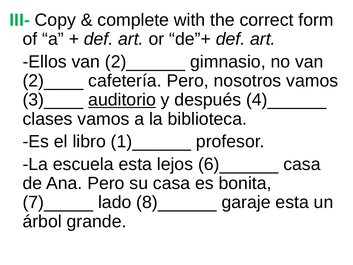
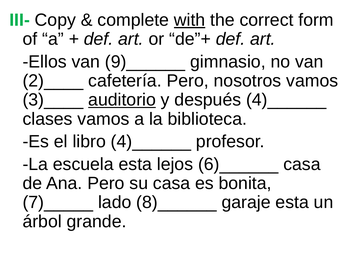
with underline: none -> present (190, 20)
2)______: 2)______ -> 9)______ (145, 62)
libro 1)______: 1)______ -> 4)______ (151, 141)
